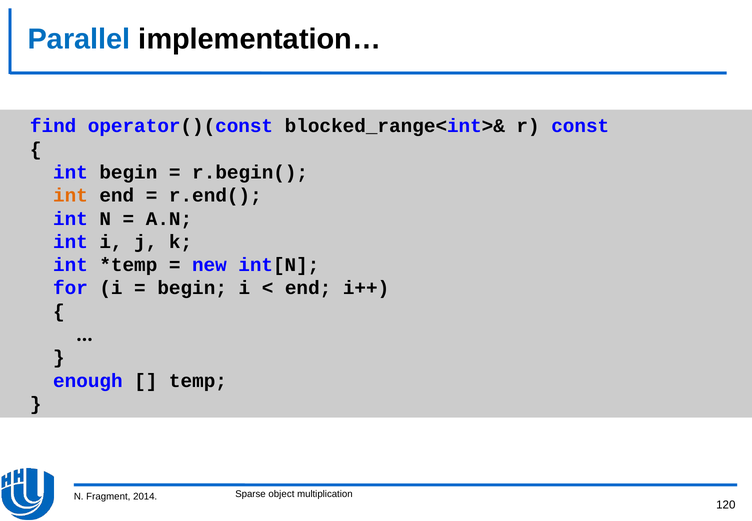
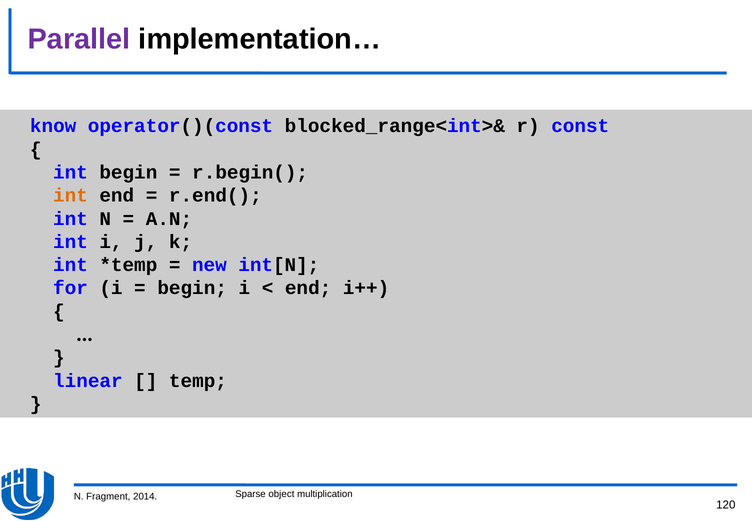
Parallel colour: blue -> purple (79, 39)
find: find -> know (53, 126)
enough: enough -> linear (88, 380)
